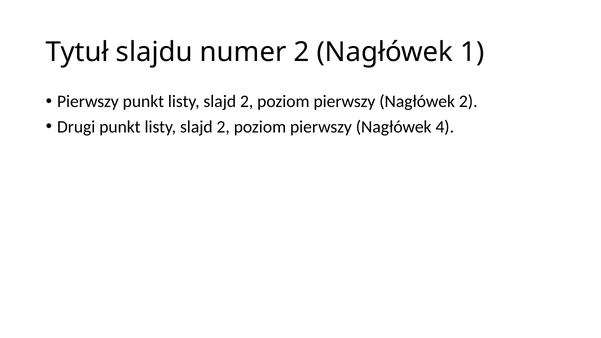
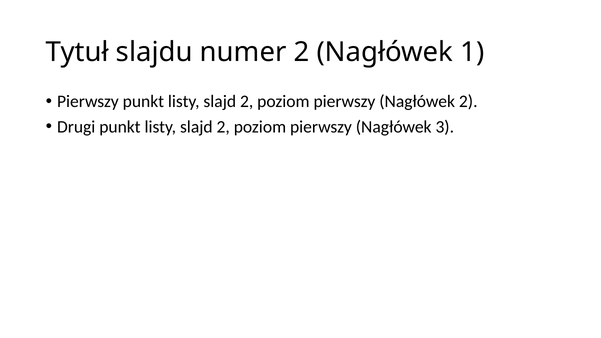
4: 4 -> 3 (445, 127)
